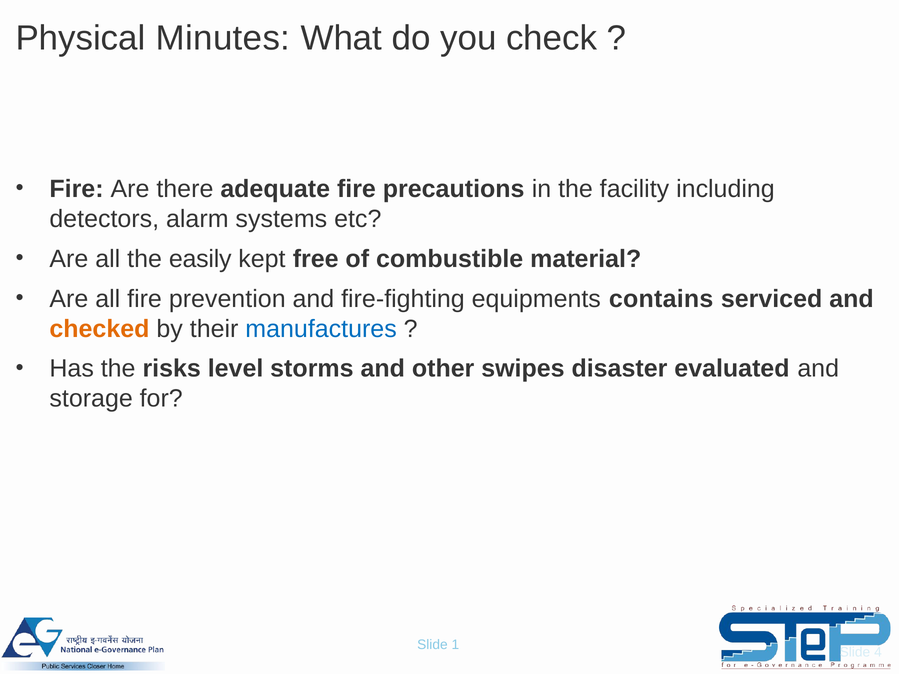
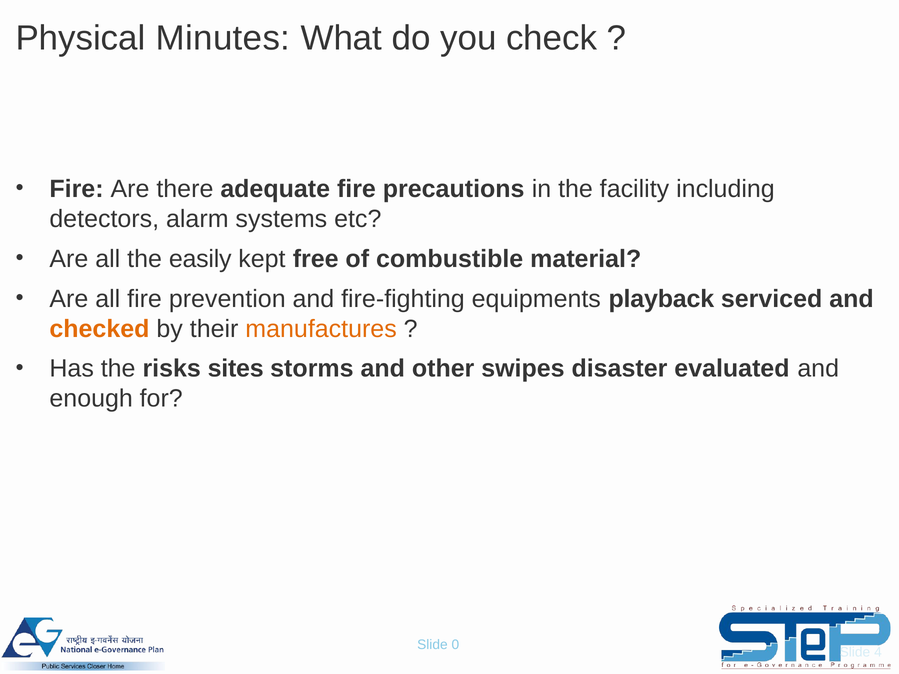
contains: contains -> playback (661, 299)
manufactures colour: blue -> orange (321, 329)
level: level -> sites (236, 369)
storage: storage -> enough (91, 399)
1: 1 -> 0 (455, 645)
